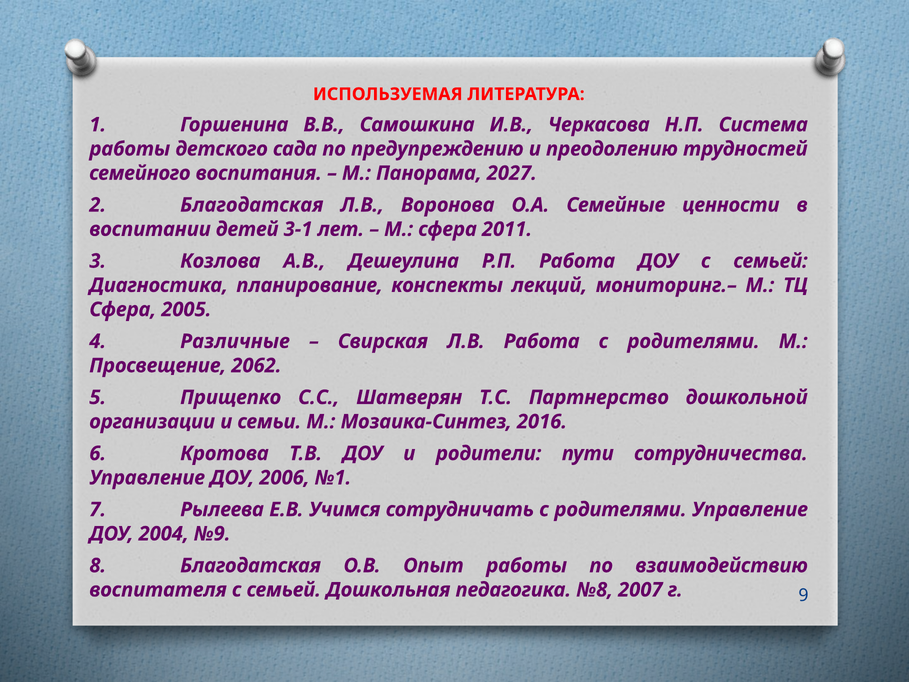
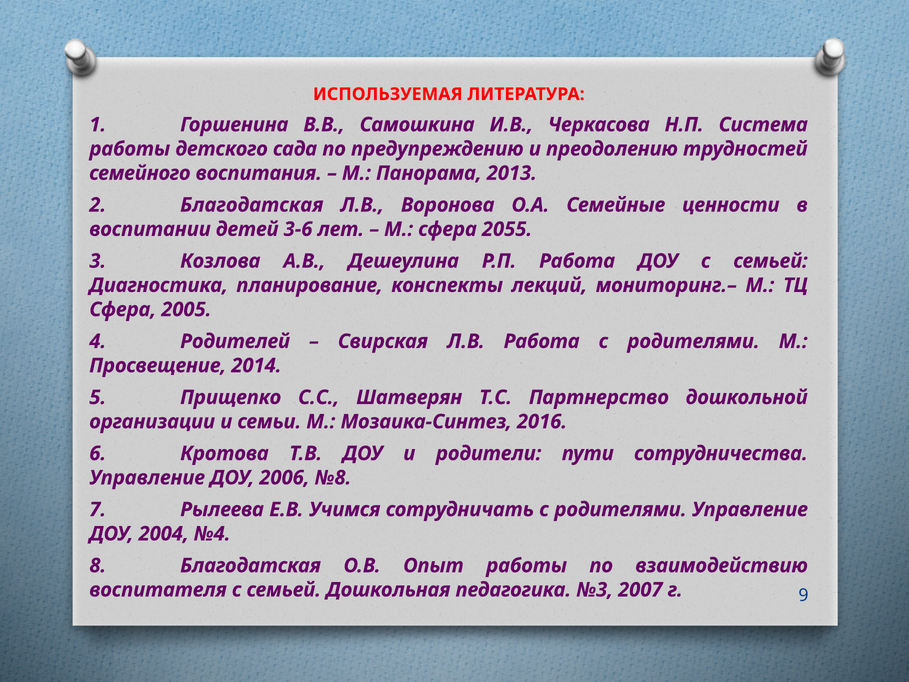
2027: 2027 -> 2013 (512, 173)
3-1: 3-1 -> 3-6 (298, 229)
2011: 2011 -> 2055 (507, 229)
Различные: Различные -> Родителей (235, 341)
2062: 2062 -> 2014 (256, 365)
№1: №1 -> №8 (333, 478)
№9: №9 -> №4 (212, 534)
№8: №8 -> №3 (595, 590)
